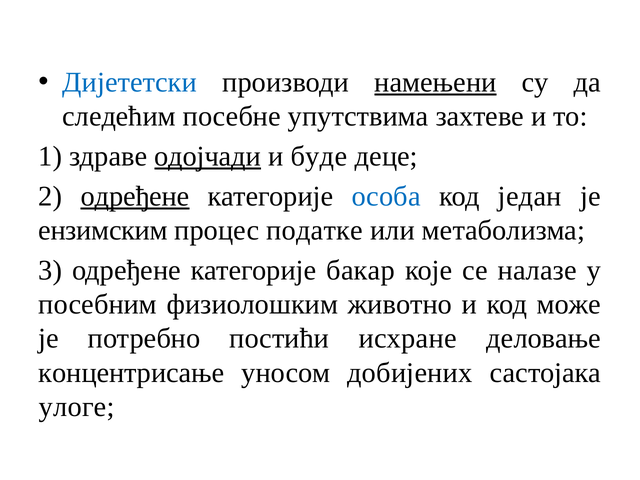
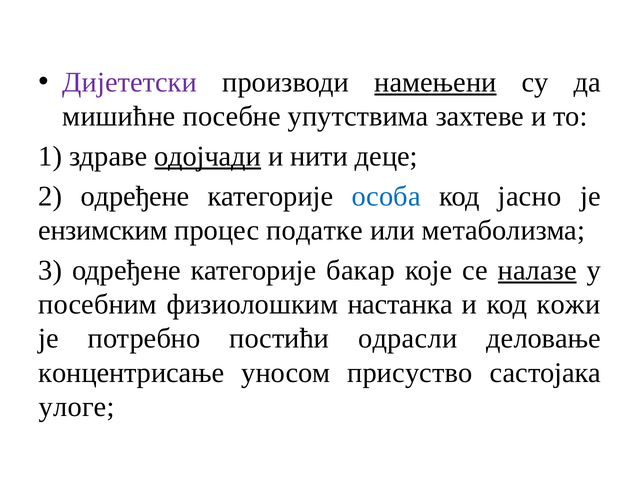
Дијететски colour: blue -> purple (130, 82)
следећим: следећим -> мишићне (119, 116)
буде: буде -> нити (319, 156)
одређене underline: present -> none (135, 196)
један: један -> јасно (530, 196)
налазе underline: none -> present (537, 270)
животно: животно -> настанка (400, 304)
може: може -> кожи (569, 304)
исхране: исхране -> одрасли (408, 339)
добијених: добијених -> присуство (410, 373)
